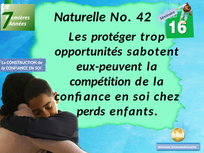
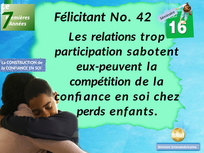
Naturelle: Naturelle -> Félicitant (80, 17)
protéger: protéger -> relations (114, 37)
opportunités: opportunités -> participation (89, 52)
